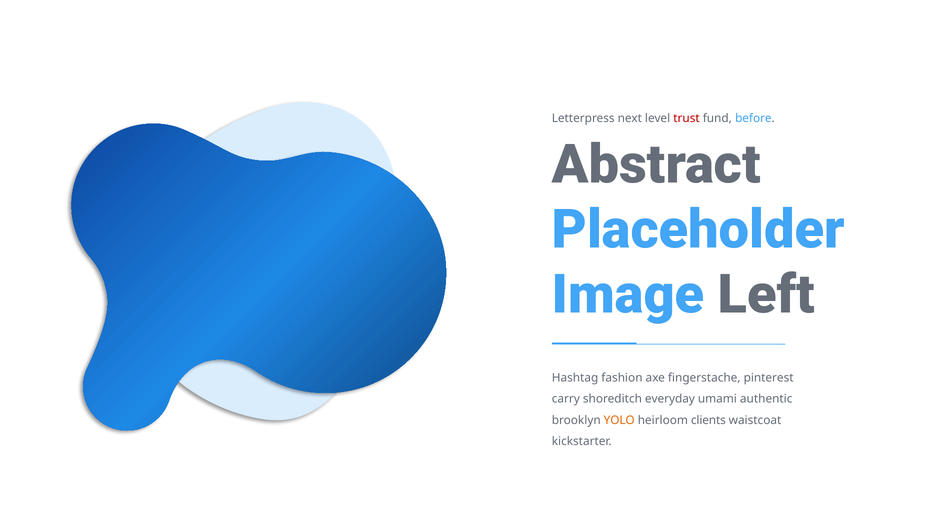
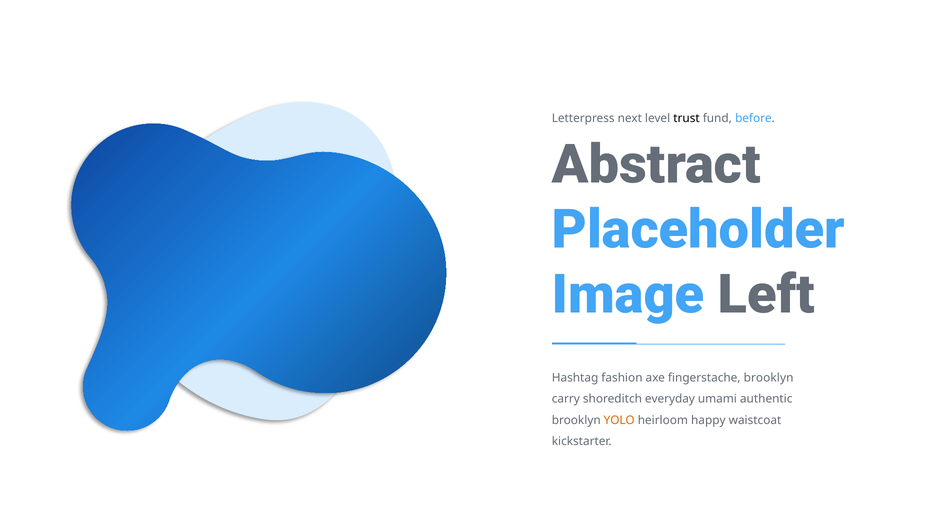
trust colour: red -> black (687, 119)
fingerstache pinterest: pinterest -> brooklyn (769, 378)
clients: clients -> happy (708, 421)
